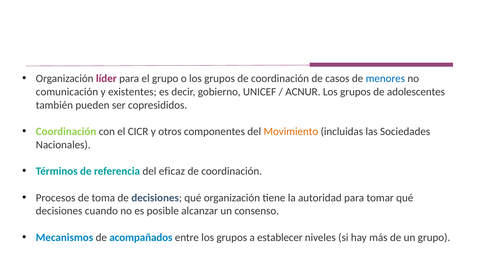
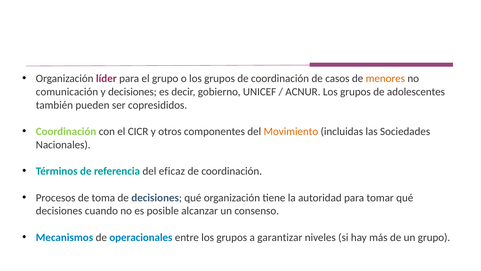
menores colour: blue -> orange (385, 78)
y existentes: existentes -> decisiones (132, 92)
acompañados: acompañados -> operacionales (141, 237)
establecer: establecer -> garantizar (280, 237)
